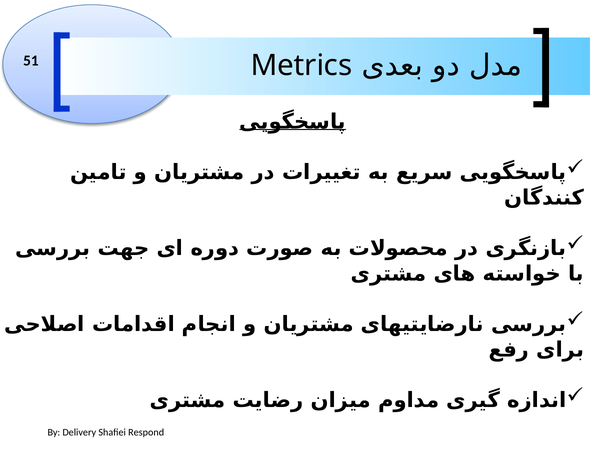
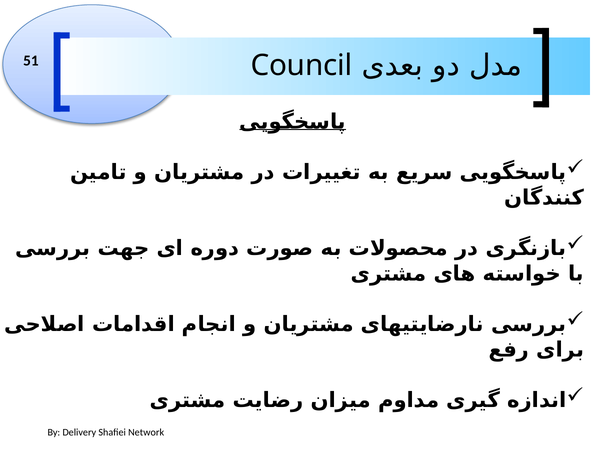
Metrics: Metrics -> Council (301, 66)
Respond: Respond -> Network (146, 433)
